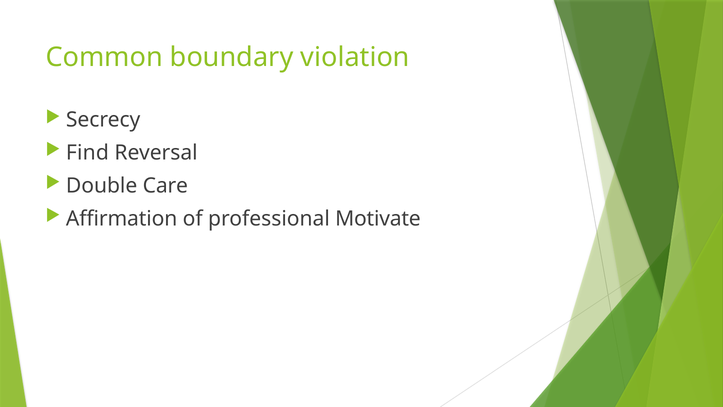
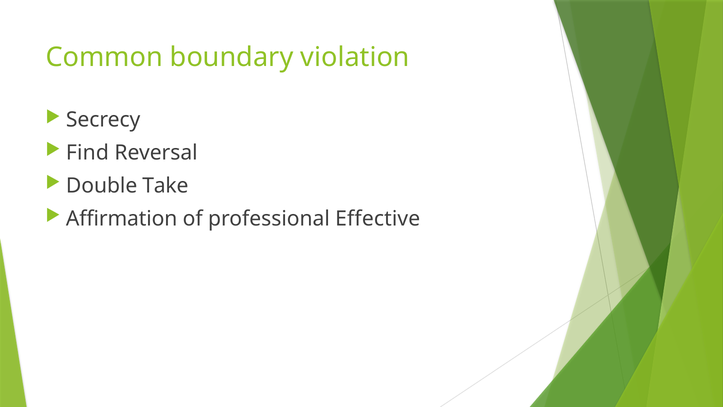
Care: Care -> Take (165, 186)
Motivate: Motivate -> Effective (378, 218)
